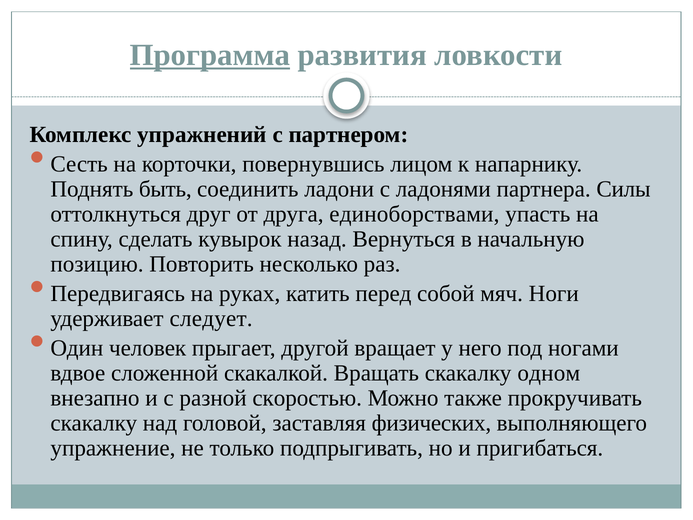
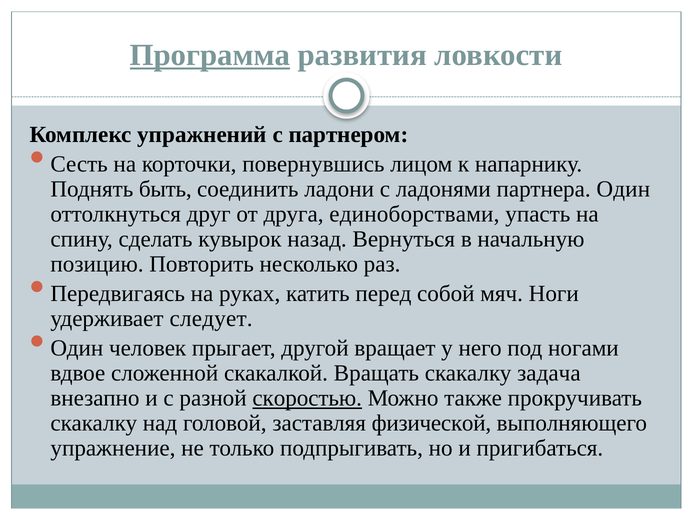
партнера Силы: Силы -> Один (623, 189)
одном: одном -> задача (549, 373)
скоростью underline: none -> present (307, 398)
физических: физических -> физической (431, 423)
